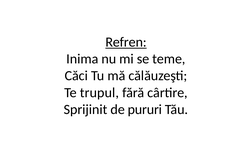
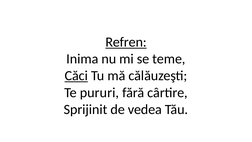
Căci underline: none -> present (76, 76)
trupul: trupul -> pururi (99, 92)
pururi: pururi -> vedea (145, 109)
